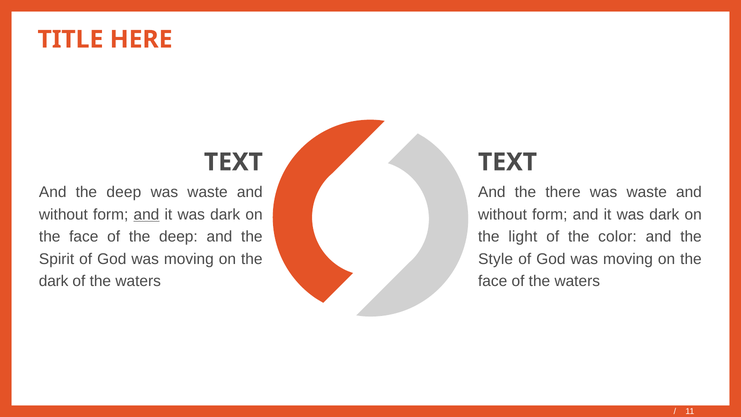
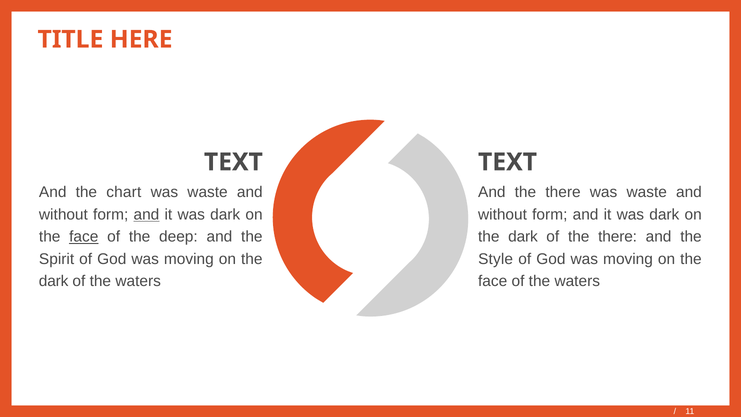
And the deep: deep -> chart (124, 192)
face underline: none -> present (84, 237)
light: light -> dark (523, 237)
of the color: color -> there (618, 237)
